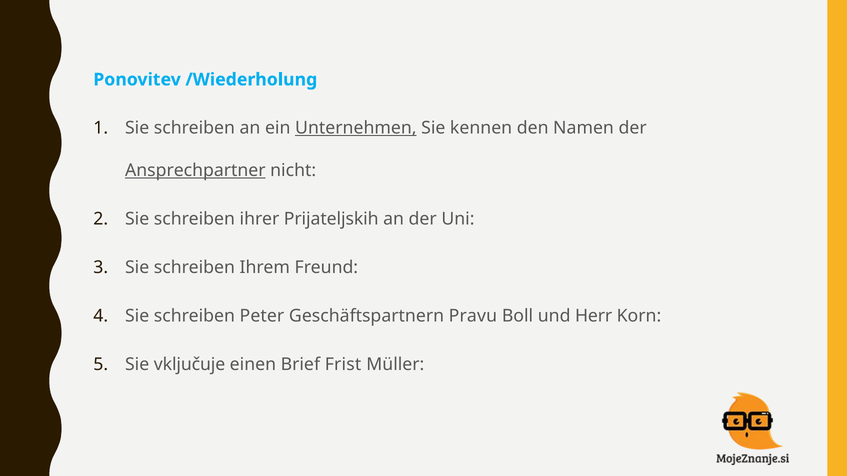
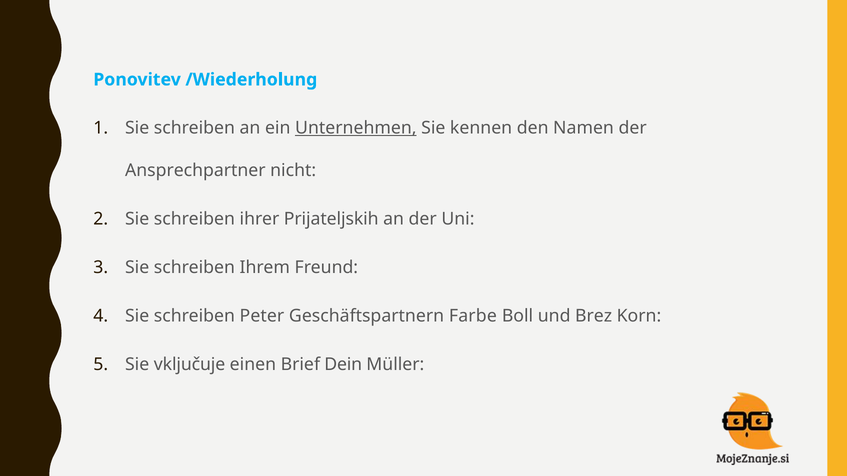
Ansprechpartner underline: present -> none (195, 171)
Pravu: Pravu -> Farbe (473, 316)
Herr: Herr -> Brez (594, 316)
Frist: Frist -> Dein (343, 365)
